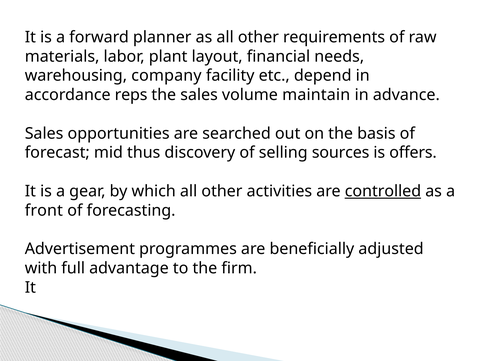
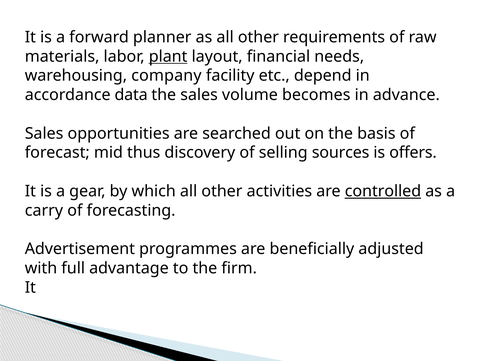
plant underline: none -> present (168, 56)
reps: reps -> data (131, 95)
maintain: maintain -> becomes (316, 95)
front: front -> carry (44, 210)
